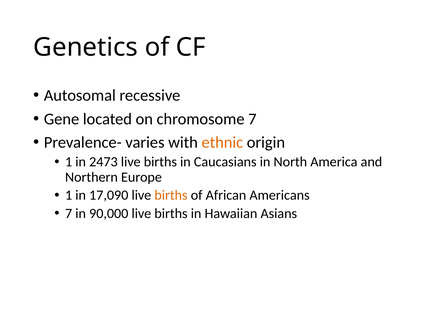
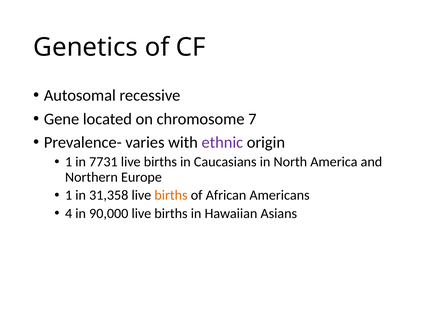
ethnic colour: orange -> purple (222, 143)
2473: 2473 -> 7731 (103, 162)
17,090: 17,090 -> 31,358 (109, 195)
7: 7 -> 4 (69, 214)
